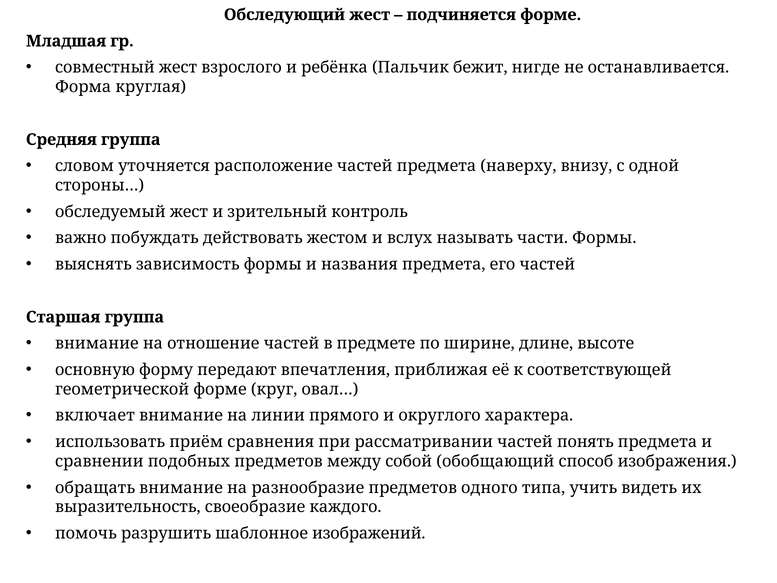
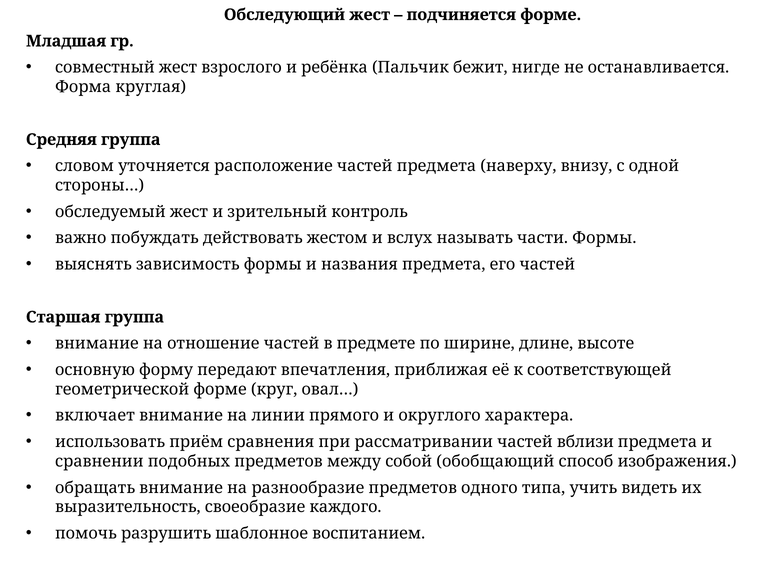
понять: понять -> вблизи (585, 442)
изображений: изображений -> воспитанием (369, 533)
